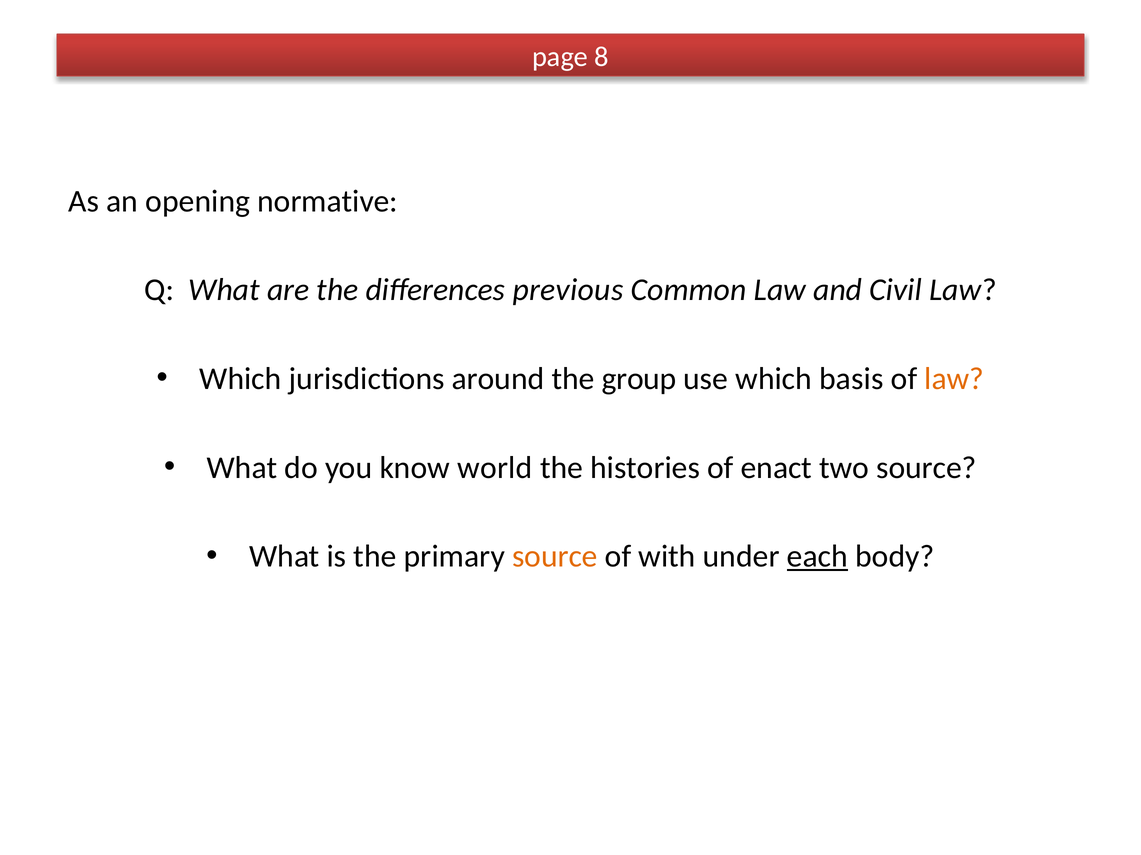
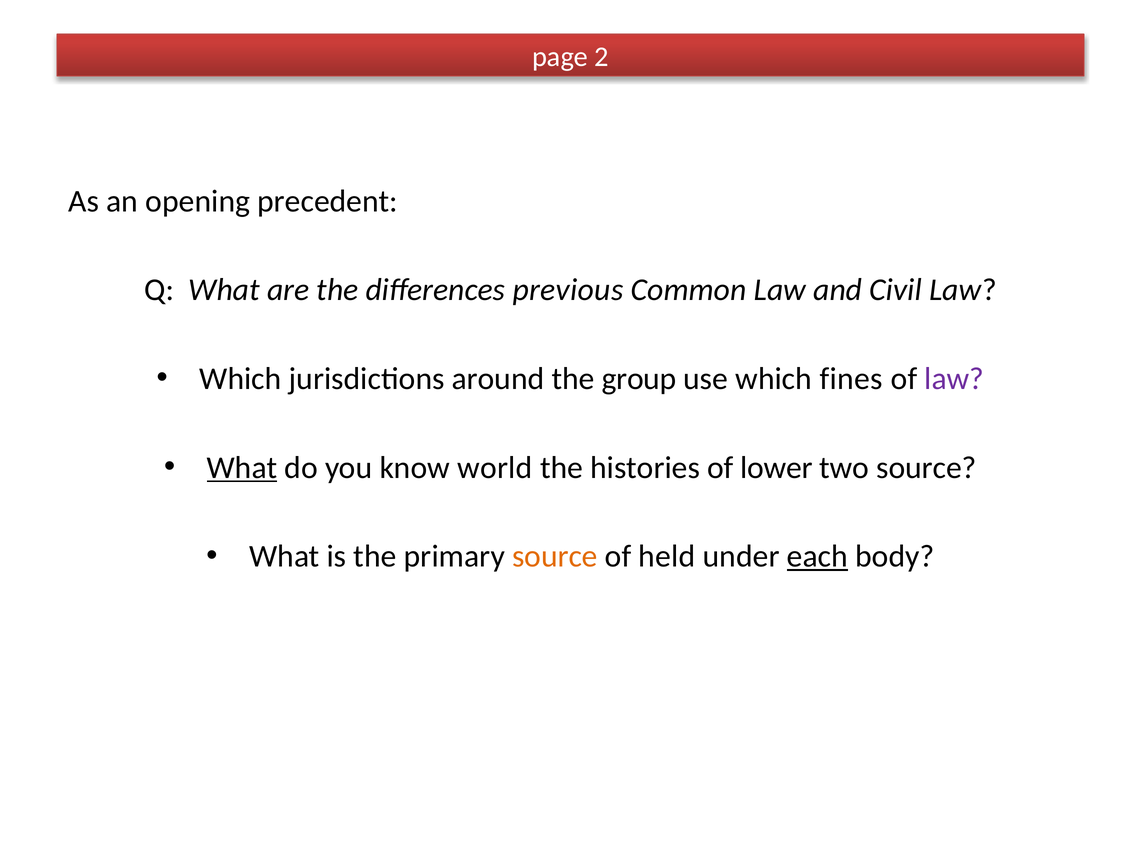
8: 8 -> 2 (602, 57)
normative: normative -> precedent (328, 201)
basis: basis -> fines (851, 379)
law colour: orange -> purple (954, 379)
What underline: none -> present (242, 468)
enact: enact -> lower (777, 468)
with: with -> held (667, 557)
